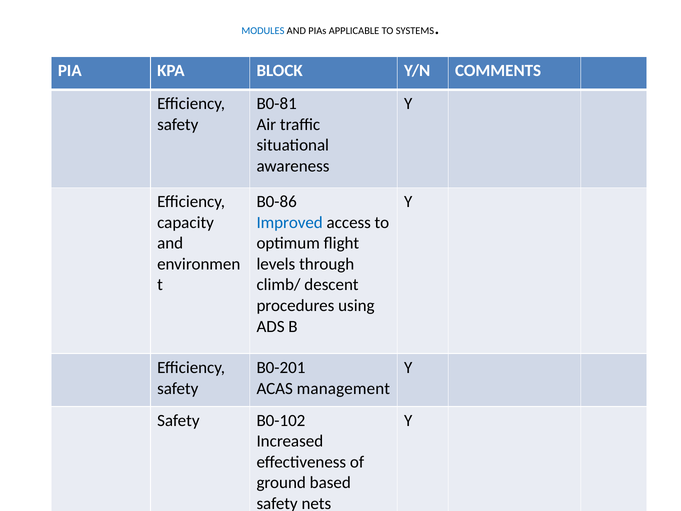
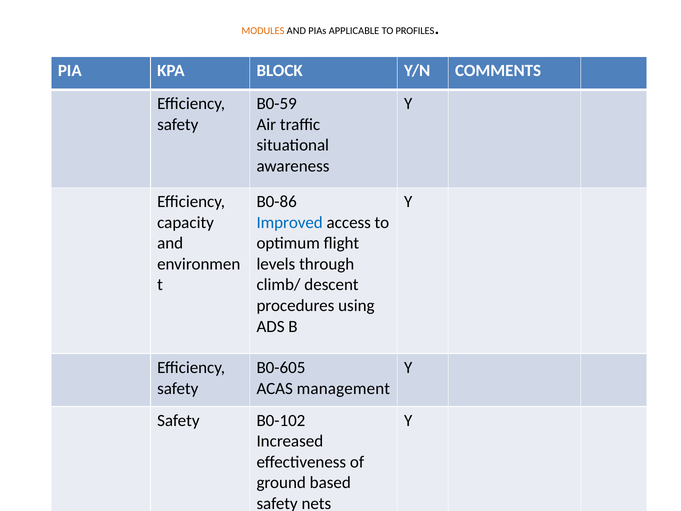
MODULES colour: blue -> orange (263, 31)
SYSTEMS: SYSTEMS -> PROFILES (415, 31)
B0-81: B0-81 -> B0-59 (277, 104)
B0-201: B0-201 -> B0-605 (281, 367)
